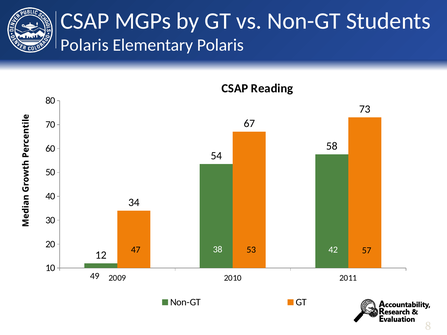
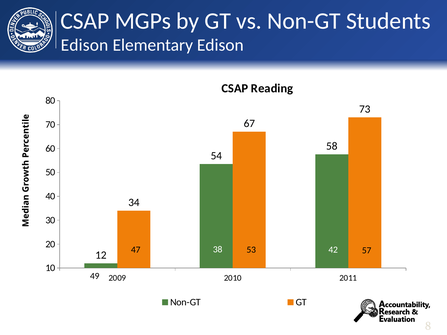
Polaris: Polaris -> Edison (84, 45)
Elementary Polaris: Polaris -> Edison (220, 45)
